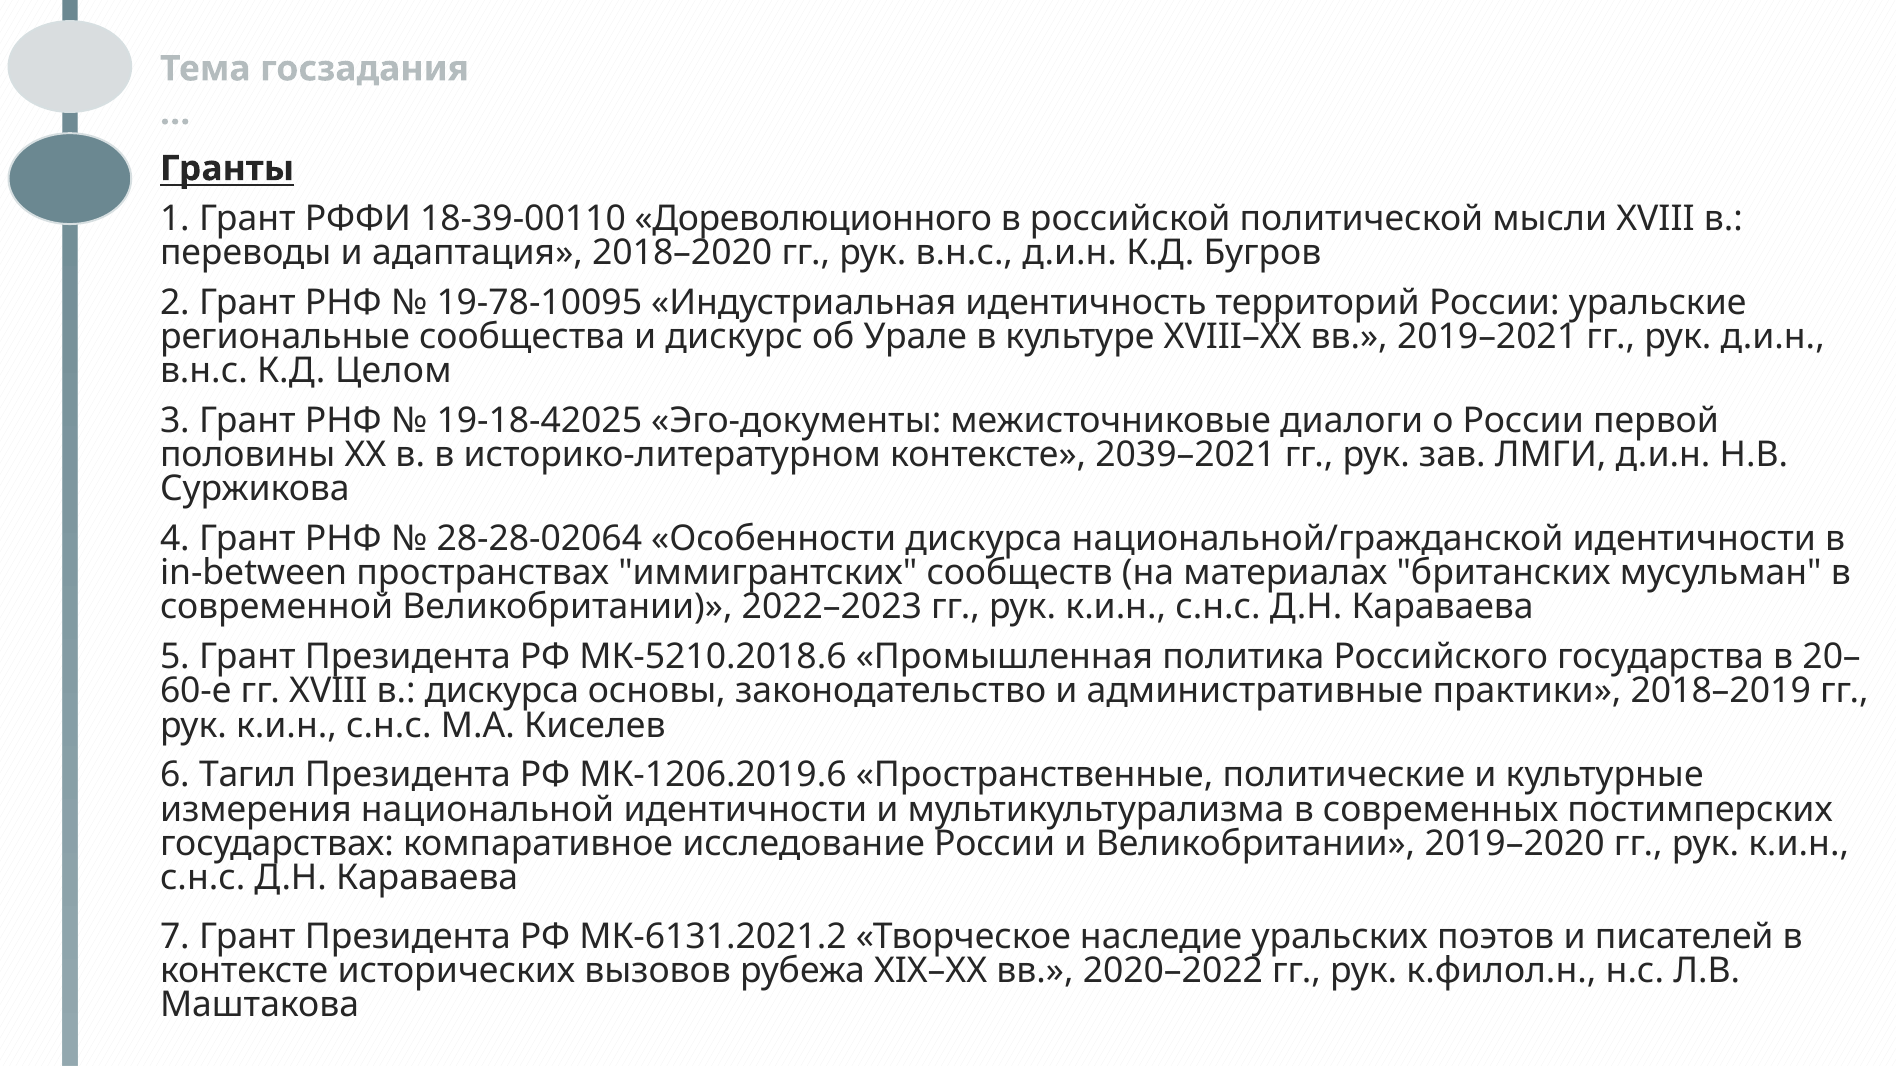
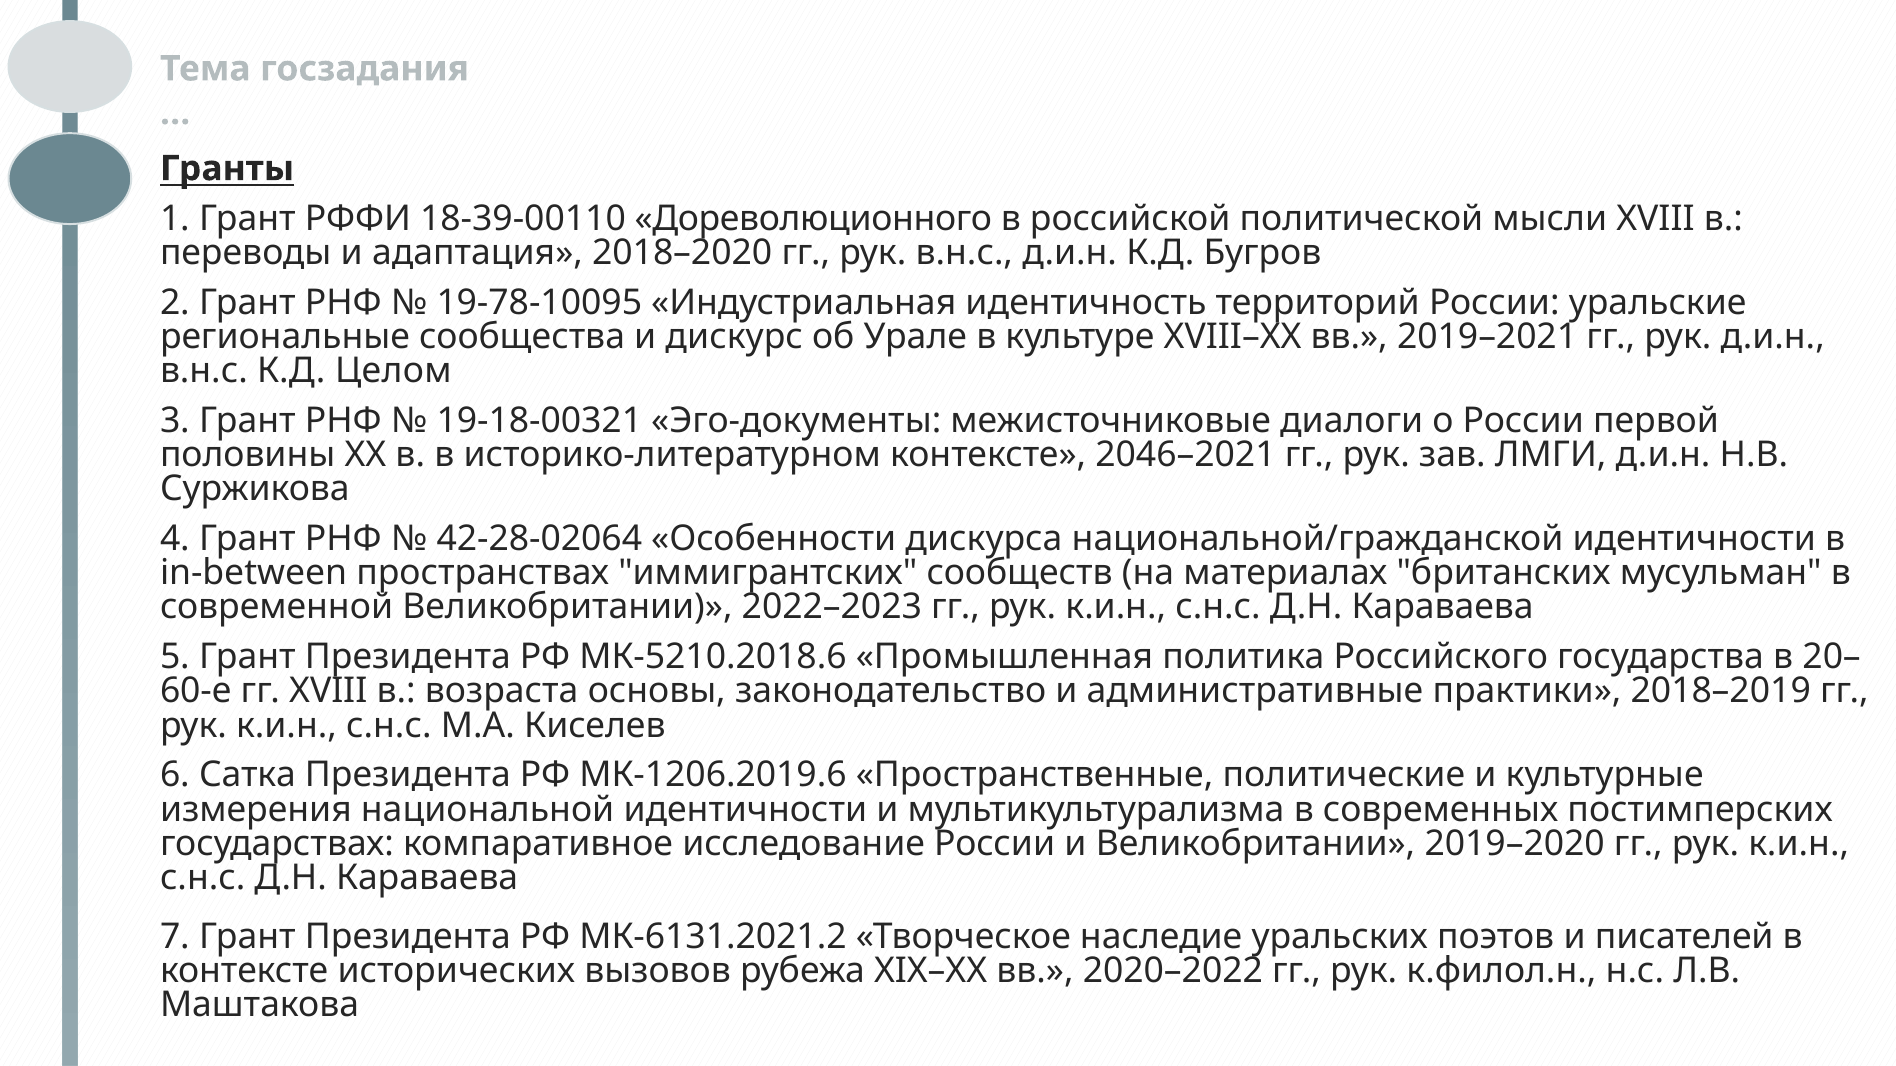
19-18-42025: 19-18-42025 -> 19-18-00321 (539, 421)
2039–2021: 2039–2021 -> 2046–2021 (1185, 455)
28-28-02064: 28-28-02064 -> 42-28-02064 (539, 539)
в дискурса: дискурса -> возраста (502, 691)
Тагил: Тагил -> Сатка (247, 776)
